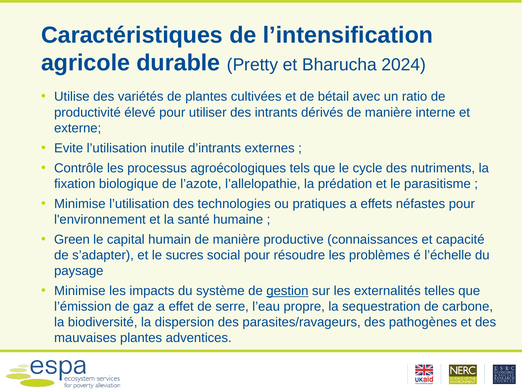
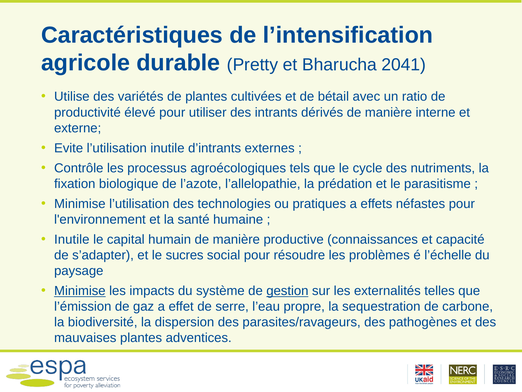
2024: 2024 -> 2041 (404, 65)
Green: Green -> Inutile (72, 239)
Minimise underline: none -> present (80, 291)
